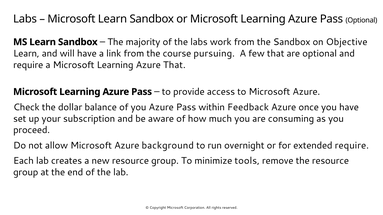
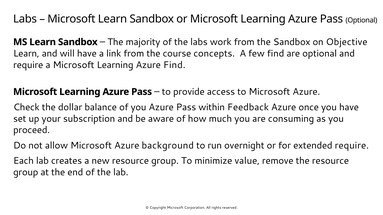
pursuing: pursuing -> concepts (214, 54)
few that: that -> find (276, 54)
Azure That: That -> Find (174, 65)
tools: tools -> value (247, 161)
